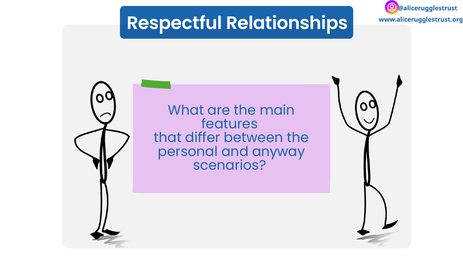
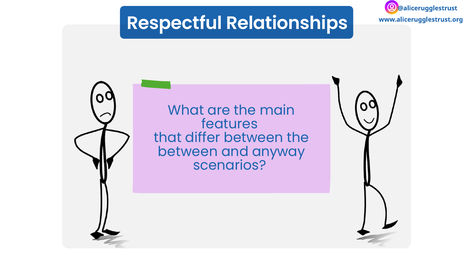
personal: personal -> between (188, 151)
